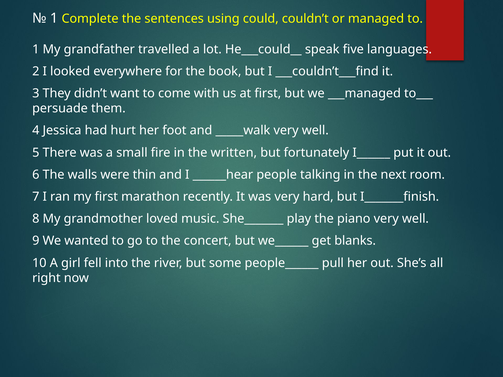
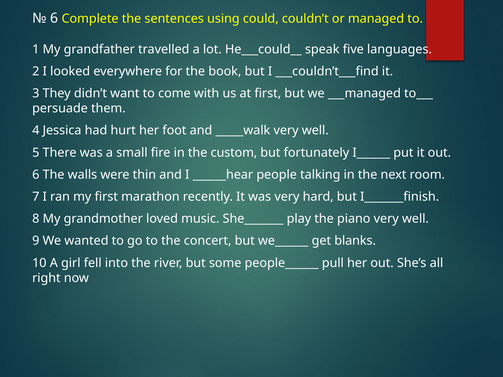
1: 1 -> 6 (54, 18)
written: written -> custom (234, 153)
